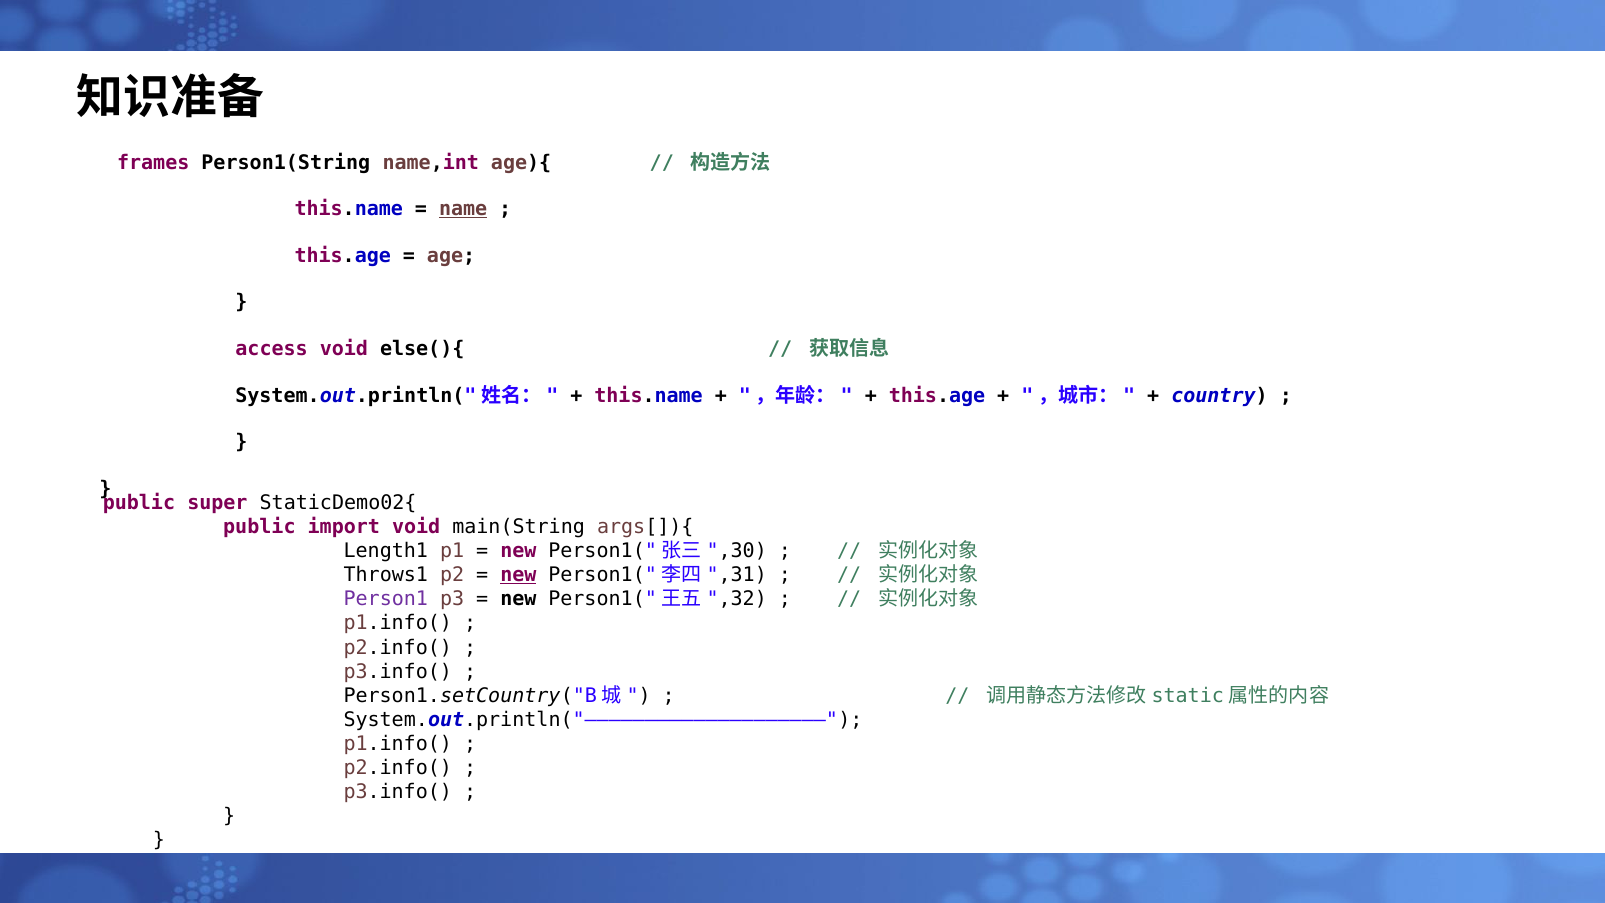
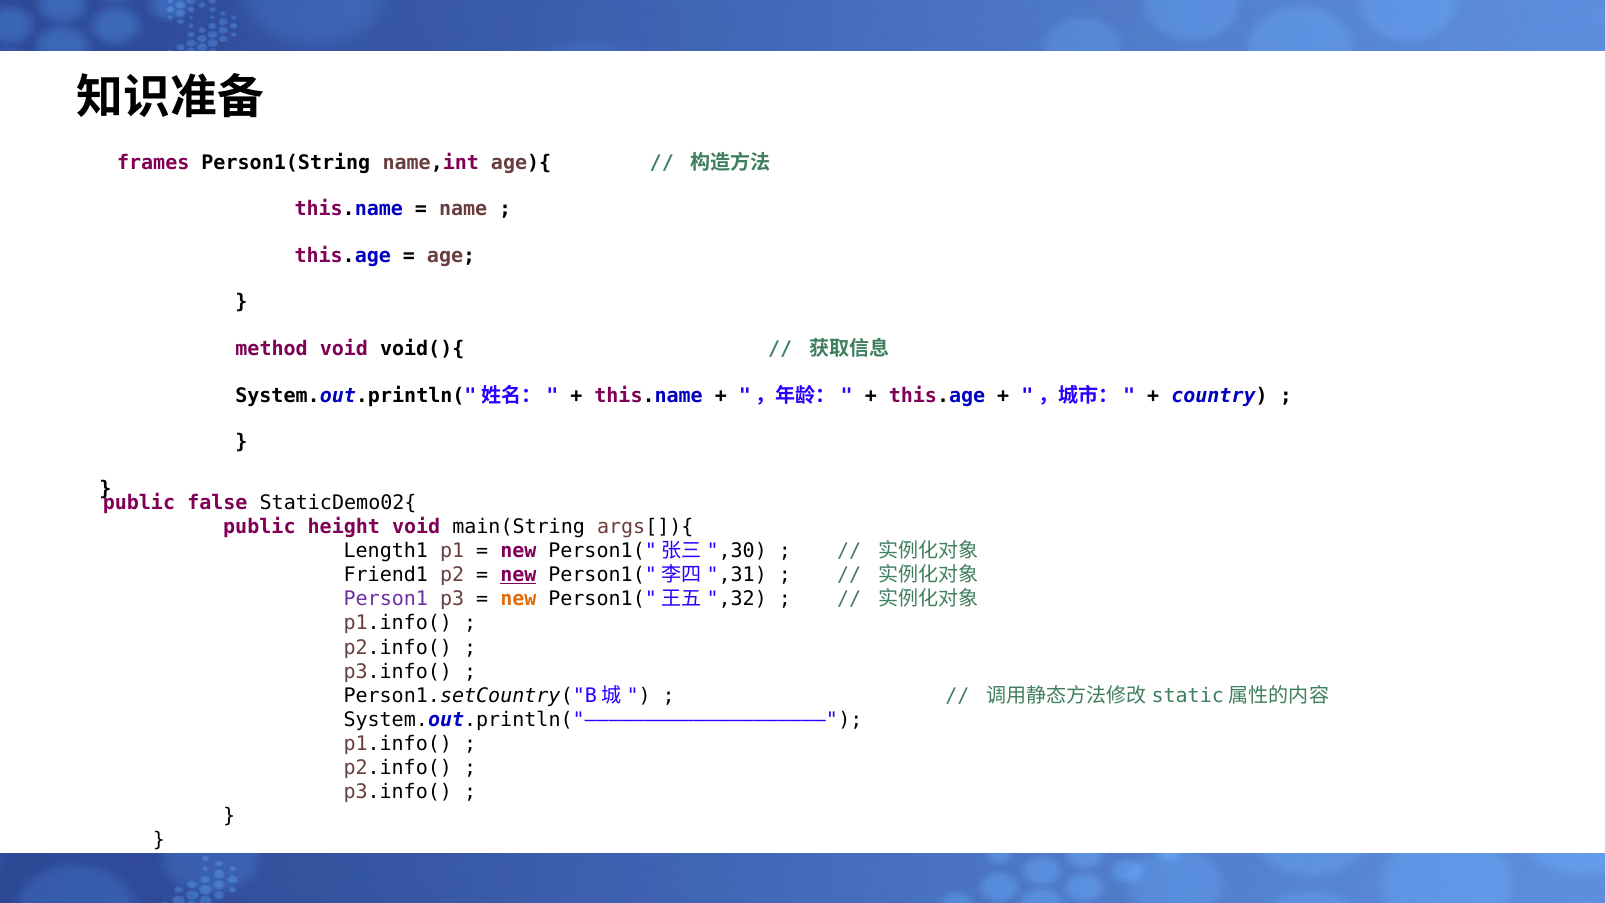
name underline: present -> none (463, 209)
access: access -> method (272, 349)
else(){: else(){ -> void(){ (422, 349)
super: super -> false (217, 503)
import: import -> height (344, 527)
Throws1: Throws1 -> Friend1 (386, 575)
new colour: black -> orange (518, 599)
